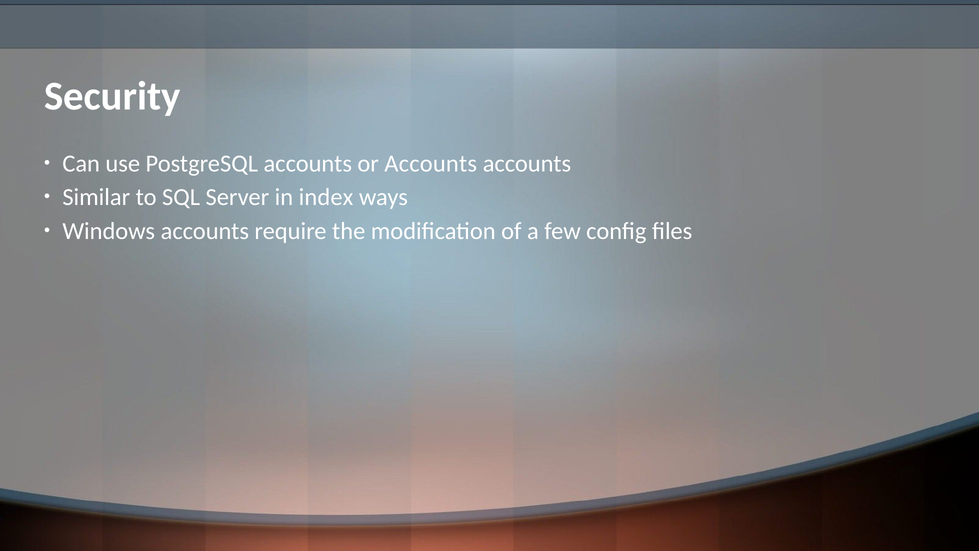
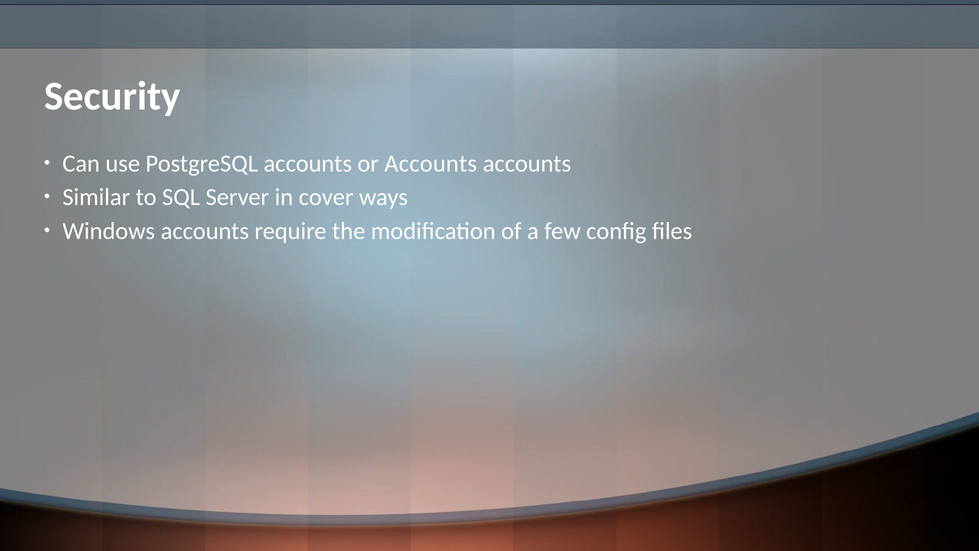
index: index -> cover (326, 197)
